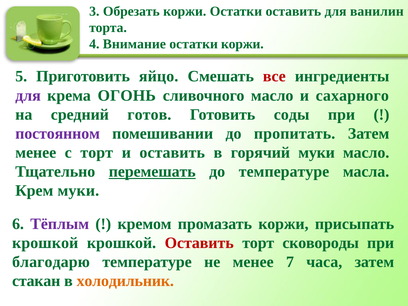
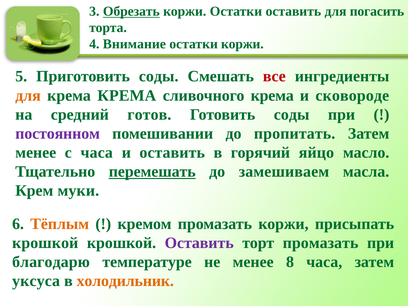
Обрезать underline: none -> present (131, 11)
ванилин: ванилин -> погасить (377, 11)
Приготовить яйцо: яйцо -> соды (159, 76)
для colour: purple -> orange (28, 95)
крема ОГОНЬ: ОГОНЬ -> КРЕМА (127, 95)
сливочного масло: масло -> крема (272, 95)
сахарного: сахарного -> сковороде (352, 95)
с торт: торт -> часа (97, 153)
горячий муки: муки -> яйцо (316, 153)
до температуре: температуре -> замешиваем (284, 172)
Тёплым colour: purple -> orange (60, 224)
Оставить colour: red -> purple (199, 243)
торт сковороды: сковороды -> промазать (321, 243)
7: 7 -> 8 (290, 262)
стакан: стакан -> уксуса (36, 281)
